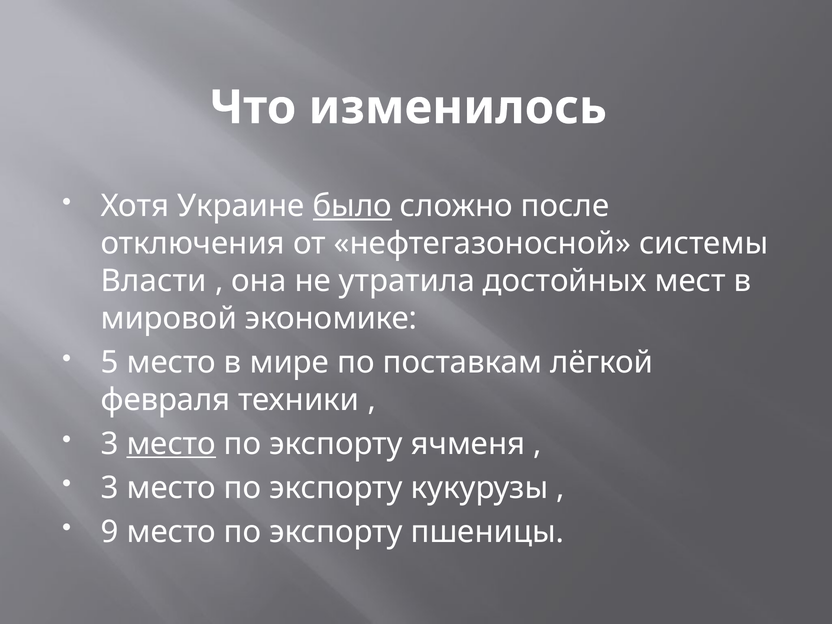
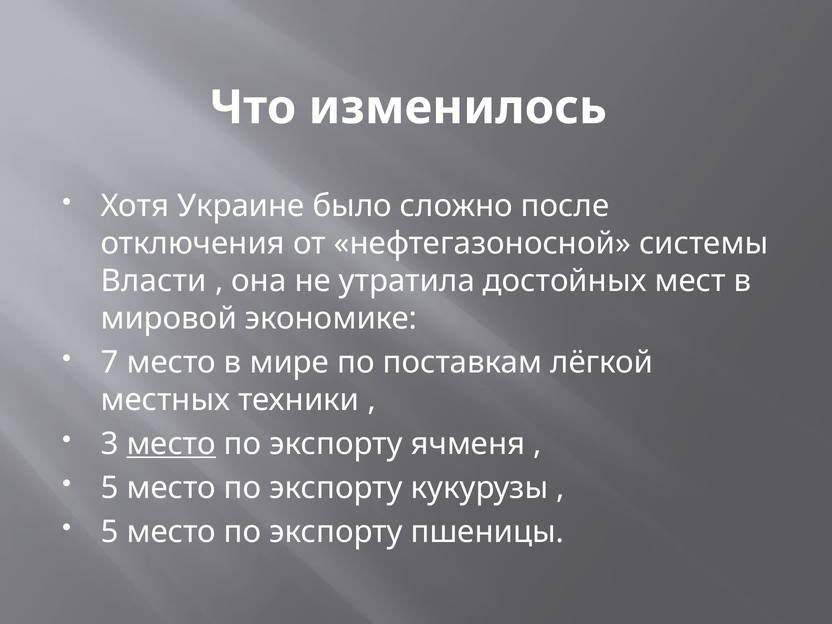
было underline: present -> none (352, 206)
5: 5 -> 7 (110, 362)
февраля: февраля -> местных (165, 400)
3: 3 -> 5 (110, 488)
9: 9 -> 5 (110, 532)
